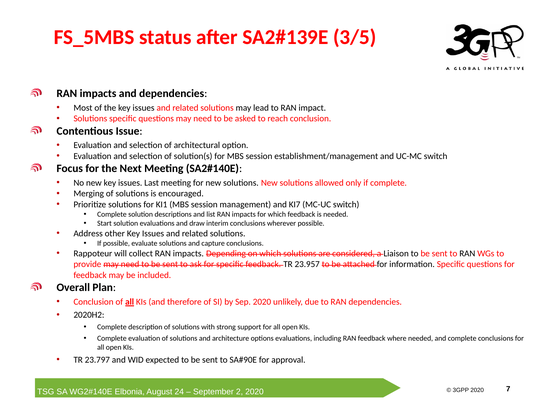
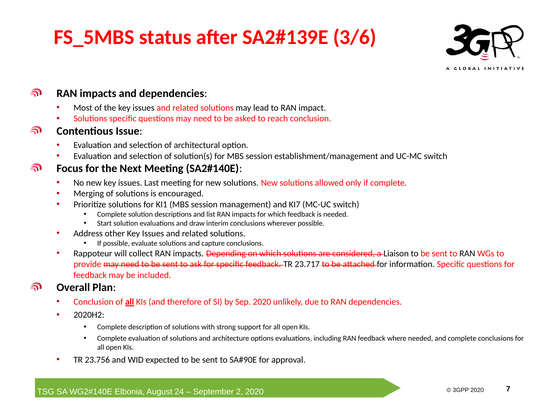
3/5: 3/5 -> 3/6 (355, 37)
23.957: 23.957 -> 23.717 (307, 264)
23.797: 23.797 -> 23.756 (97, 359)
